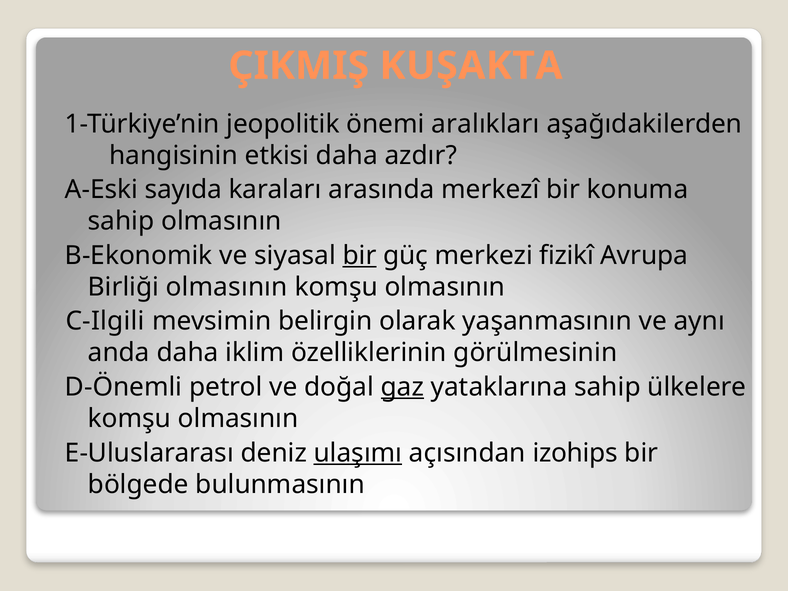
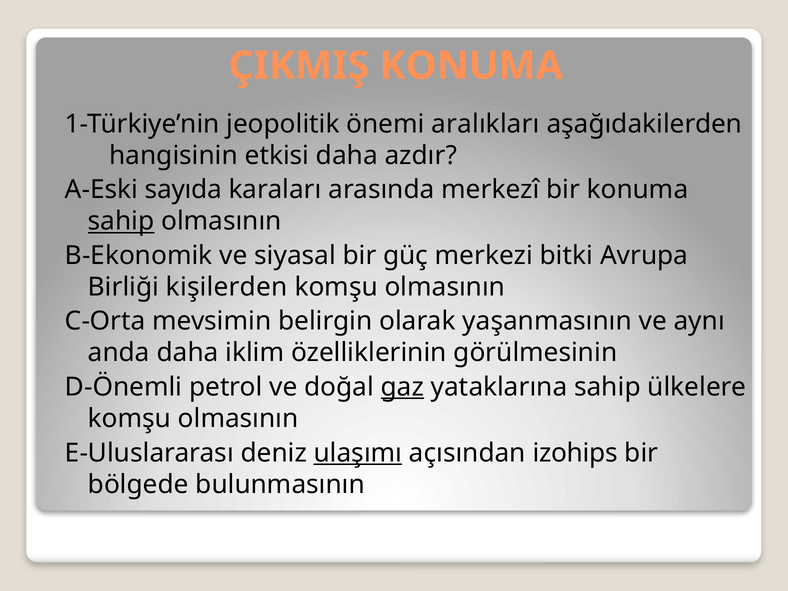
ÇIKMIŞ KUŞAKTA: KUŞAKTA -> KONUMA (471, 66)
sahip underline: none -> present (121, 221)
bir underline: present -> none (360, 256)
fizikî: fizikî -> bitki (566, 256)
Birliği olmasının: olmasının -> kişilerden (227, 287)
C-Ilgili: C-Ilgili -> C-Orta (105, 321)
